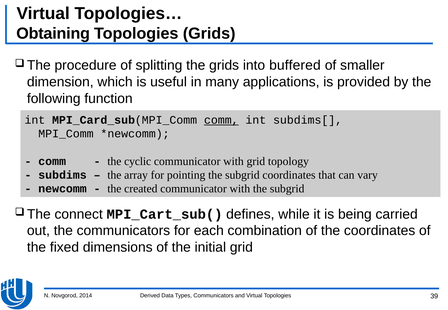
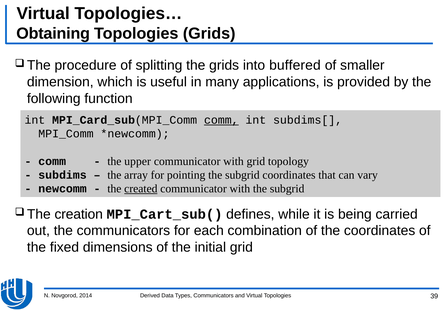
cyclic: cyclic -> upper (138, 161)
created underline: none -> present (141, 189)
connect: connect -> creation (79, 214)
